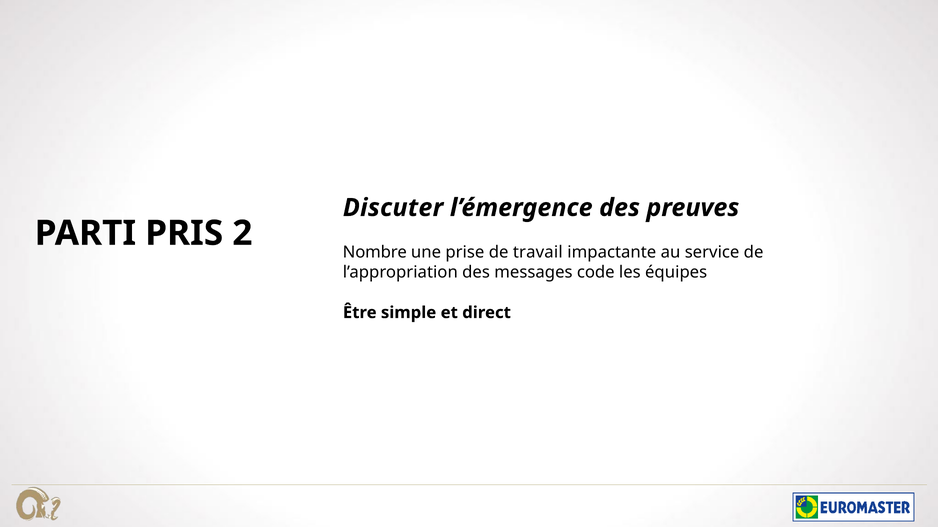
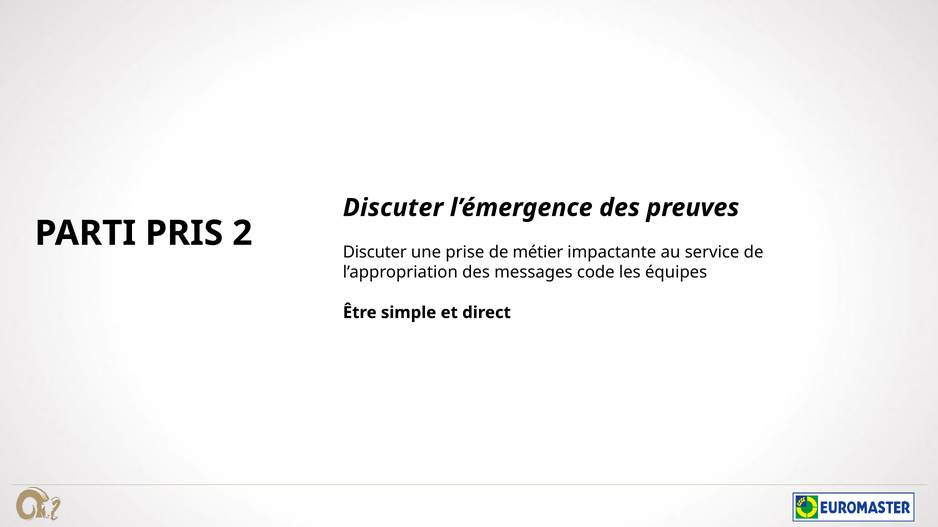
Nombre: Nombre -> Discuter (375, 253)
travail: travail -> métier (538, 253)
